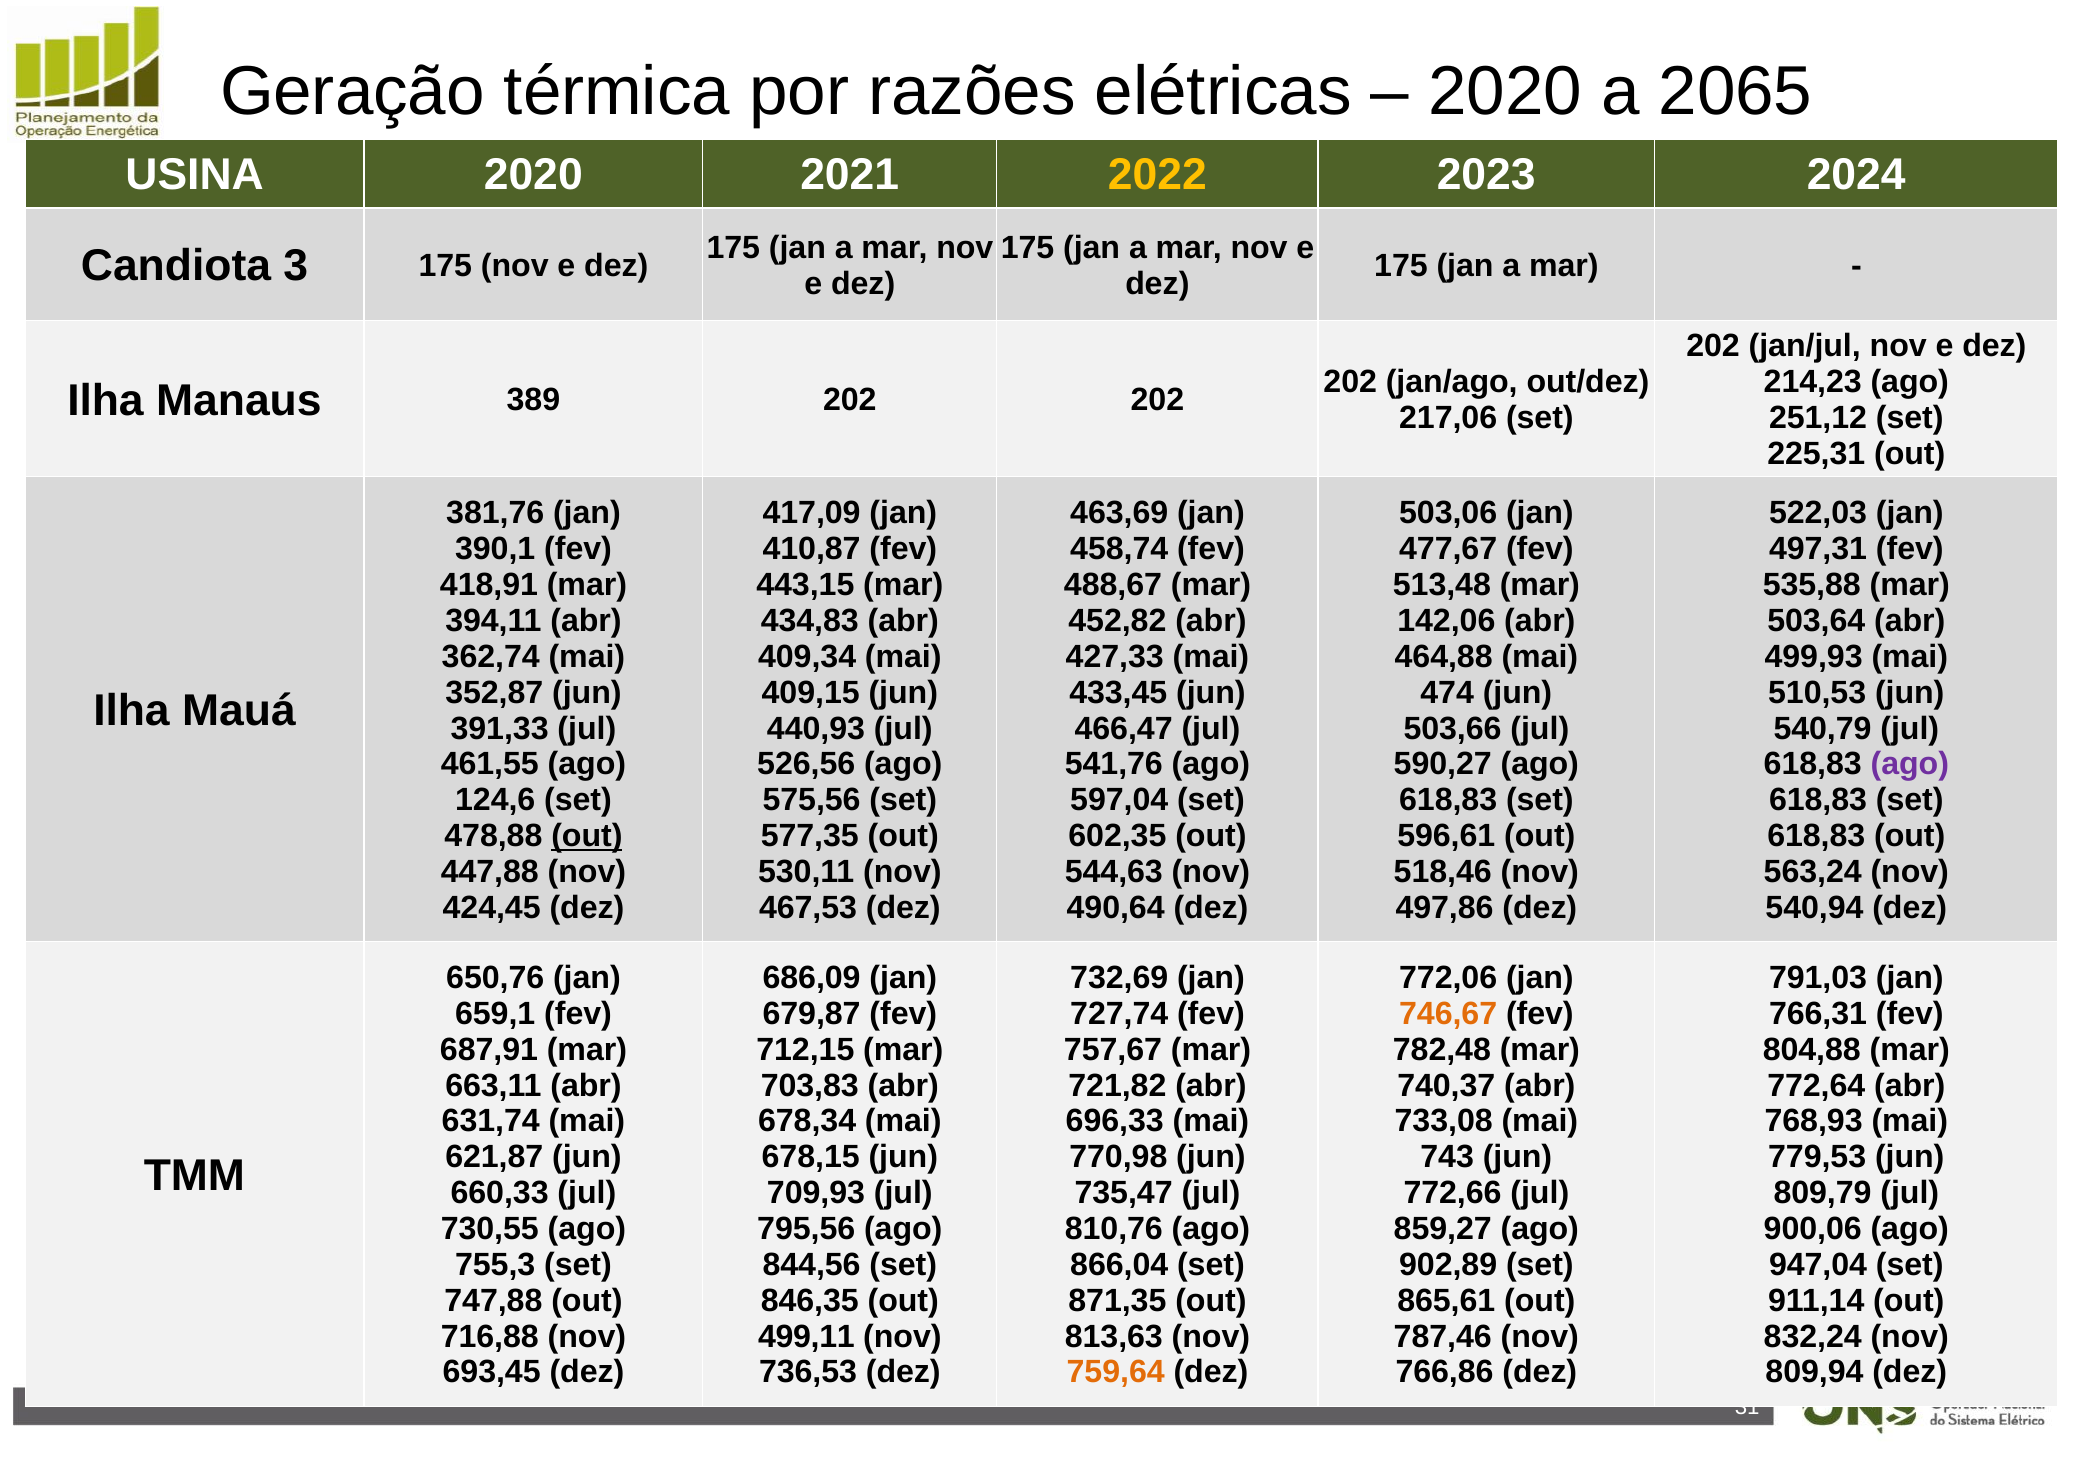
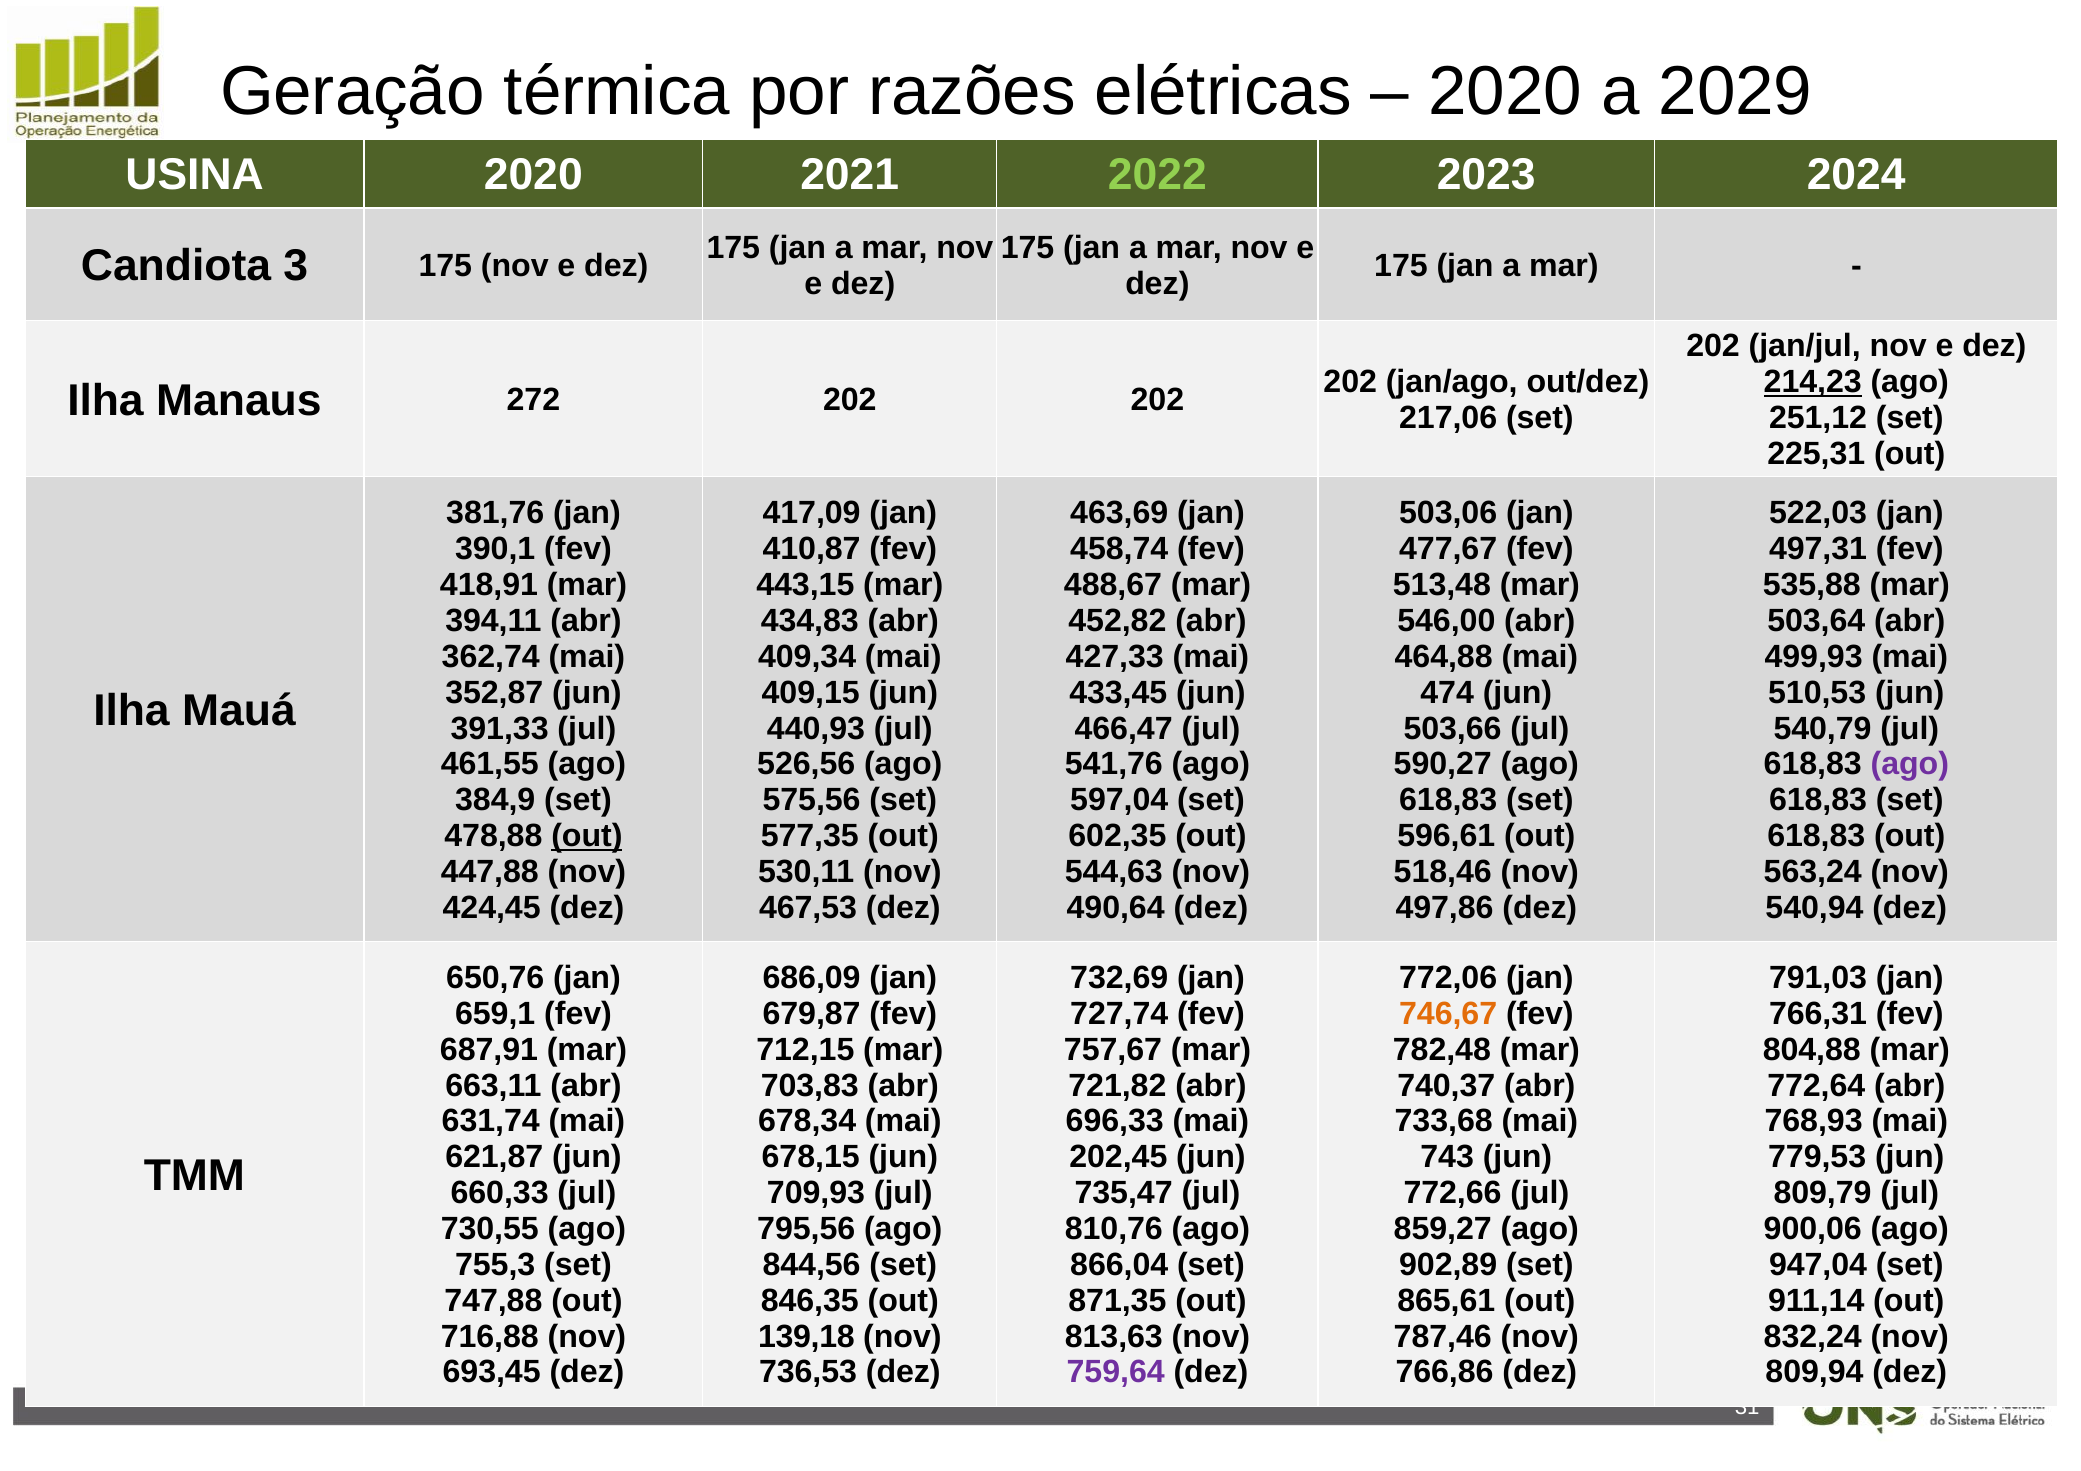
2065: 2065 -> 2029 (1736, 92)
2022 colour: yellow -> light green (1157, 175)
214,23 underline: none -> present (1813, 382)
389: 389 -> 272 (533, 400)
142,06: 142,06 -> 546,00 (1446, 621)
124,6: 124,6 -> 384,9 (495, 800)
733,08: 733,08 -> 733,68 (1444, 1122)
770,98: 770,98 -> 202,45 (1118, 1158)
499,11: 499,11 -> 139,18 (806, 1337)
759,64 colour: orange -> purple (1116, 1373)
